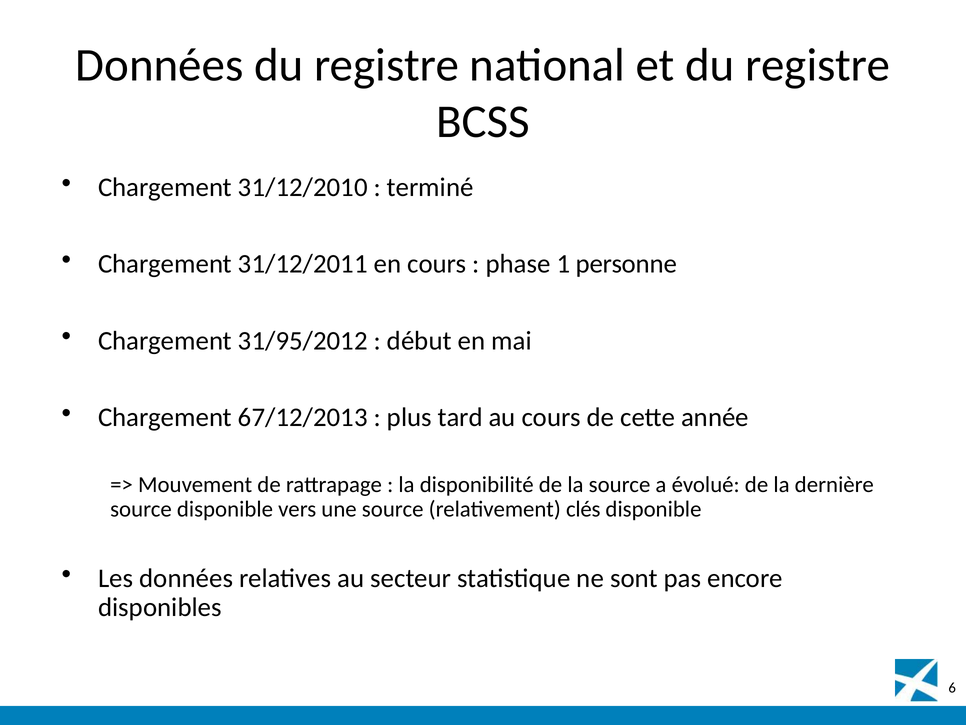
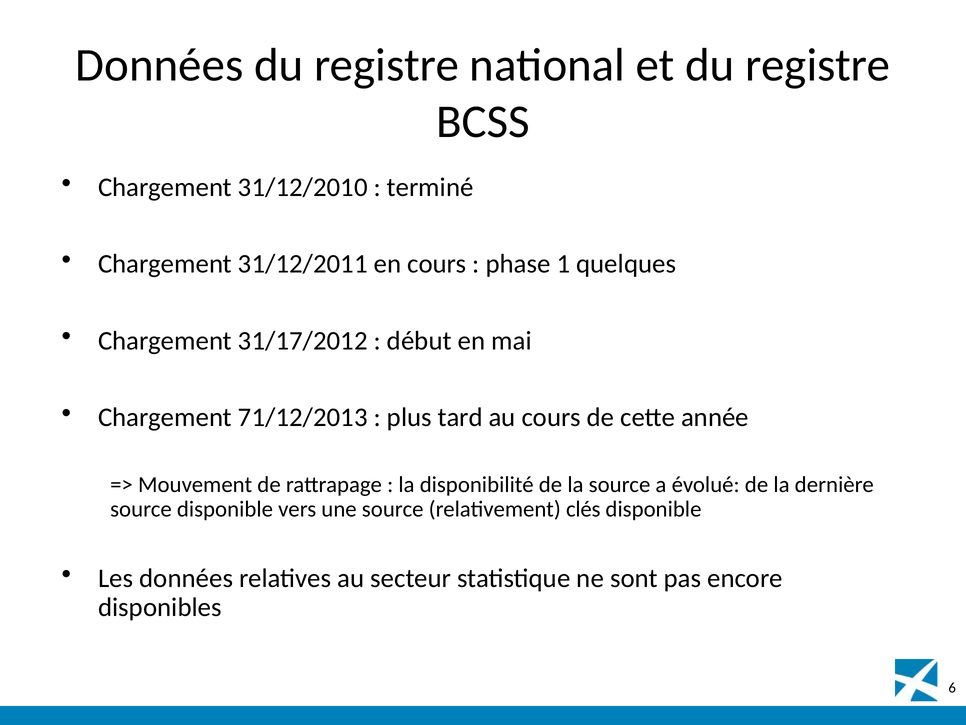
personne: personne -> quelques (626, 264)
31/95/2012: 31/95/2012 -> 31/17/2012 (303, 341)
67/12/2013: 67/12/2013 -> 71/12/2013 (303, 417)
